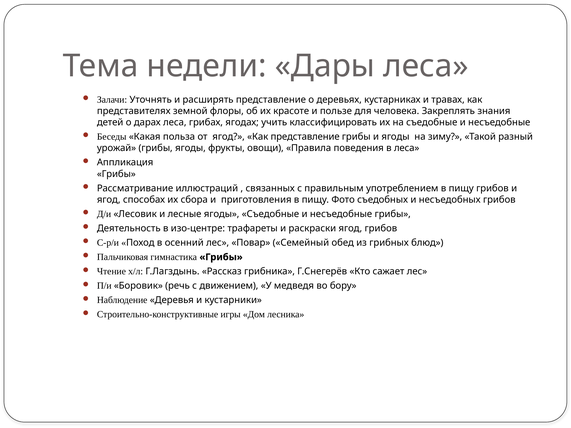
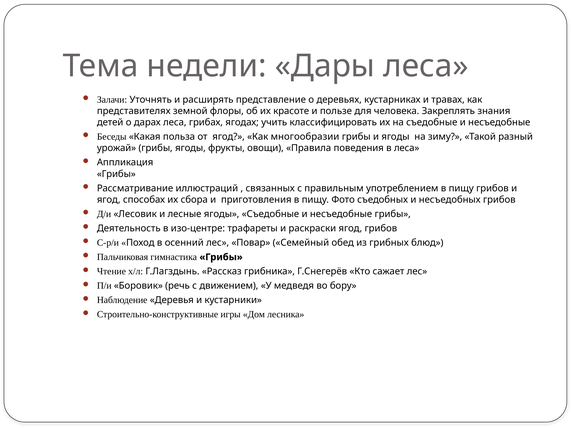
Как представление: представление -> многообразии (305, 137)
